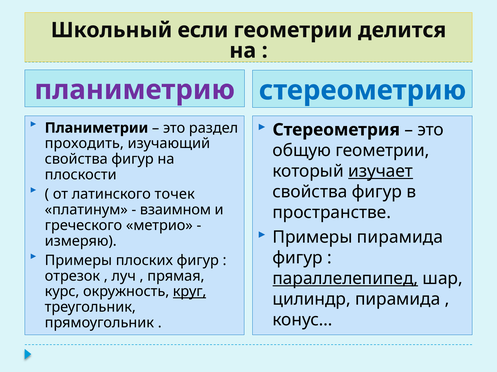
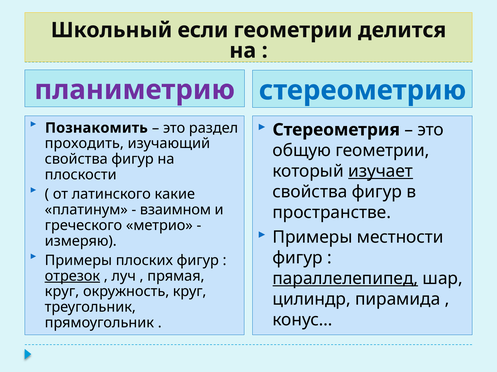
Планиметрии: Планиметрии -> Познакомить (96, 128)
точек: точек -> какие (175, 195)
Примеры пирамида: пирамида -> местности (400, 238)
отрезок underline: none -> present (72, 276)
курс: курс -> круг (62, 292)
круг underline: present -> none (190, 292)
